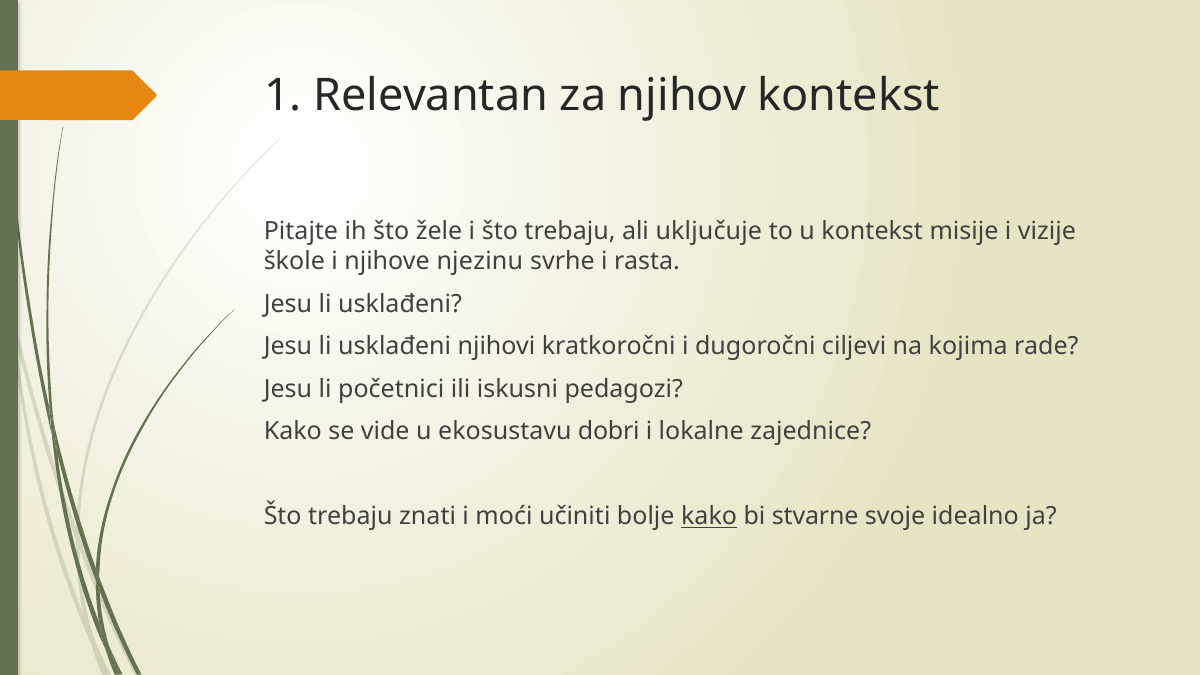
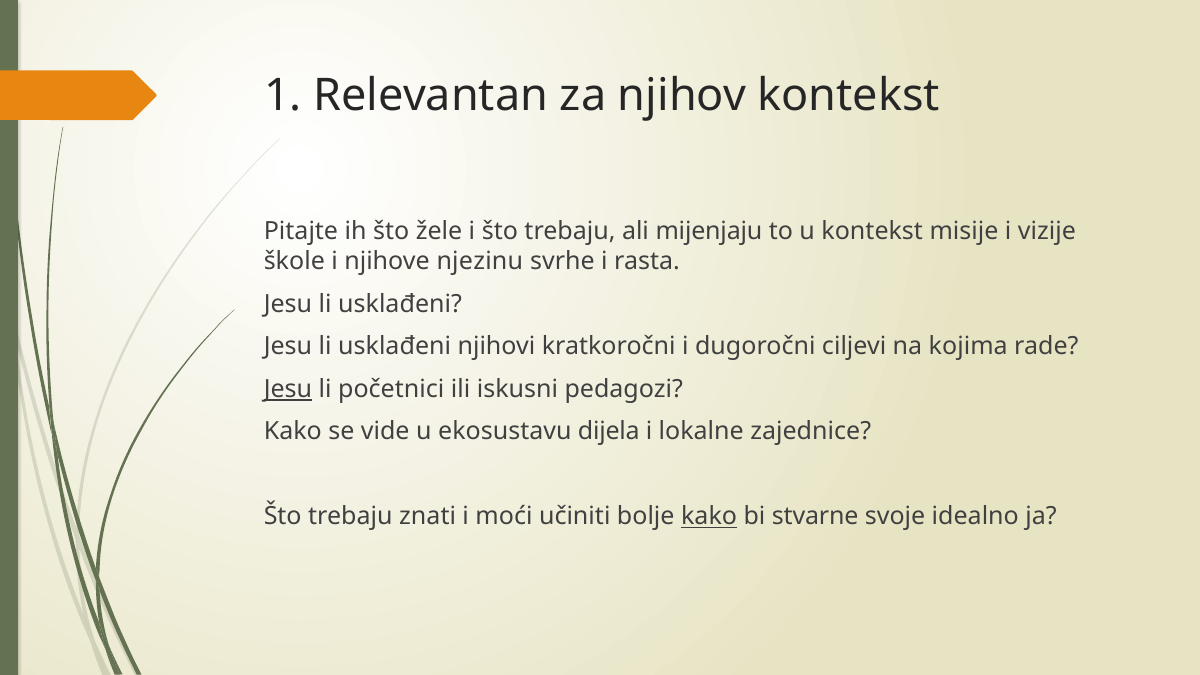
uključuje: uključuje -> mijenjaju (709, 231)
Jesu underline: none -> present (288, 389)
dobri: dobri -> dijela (609, 432)
